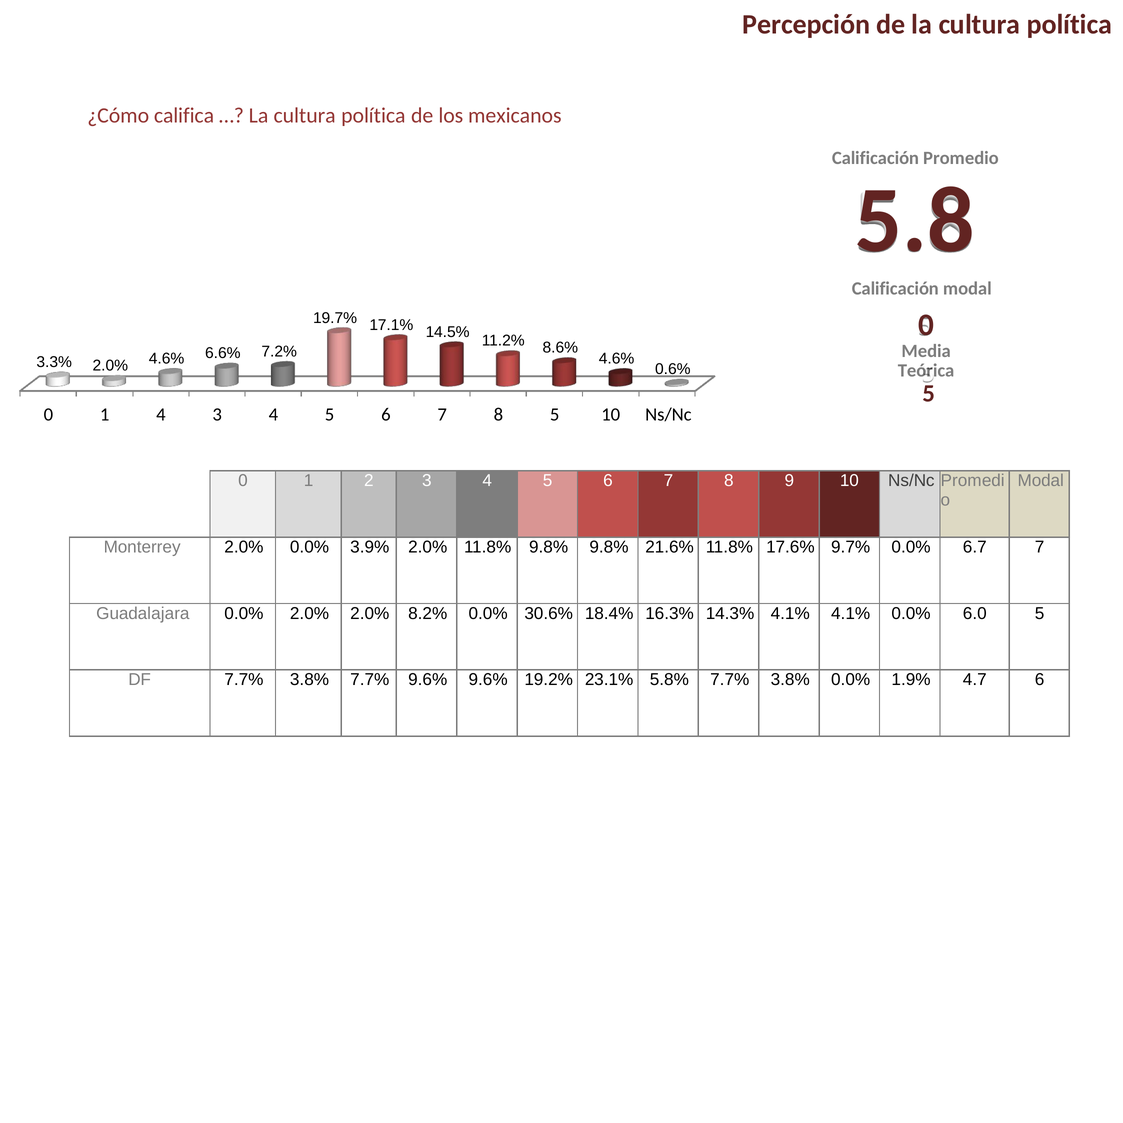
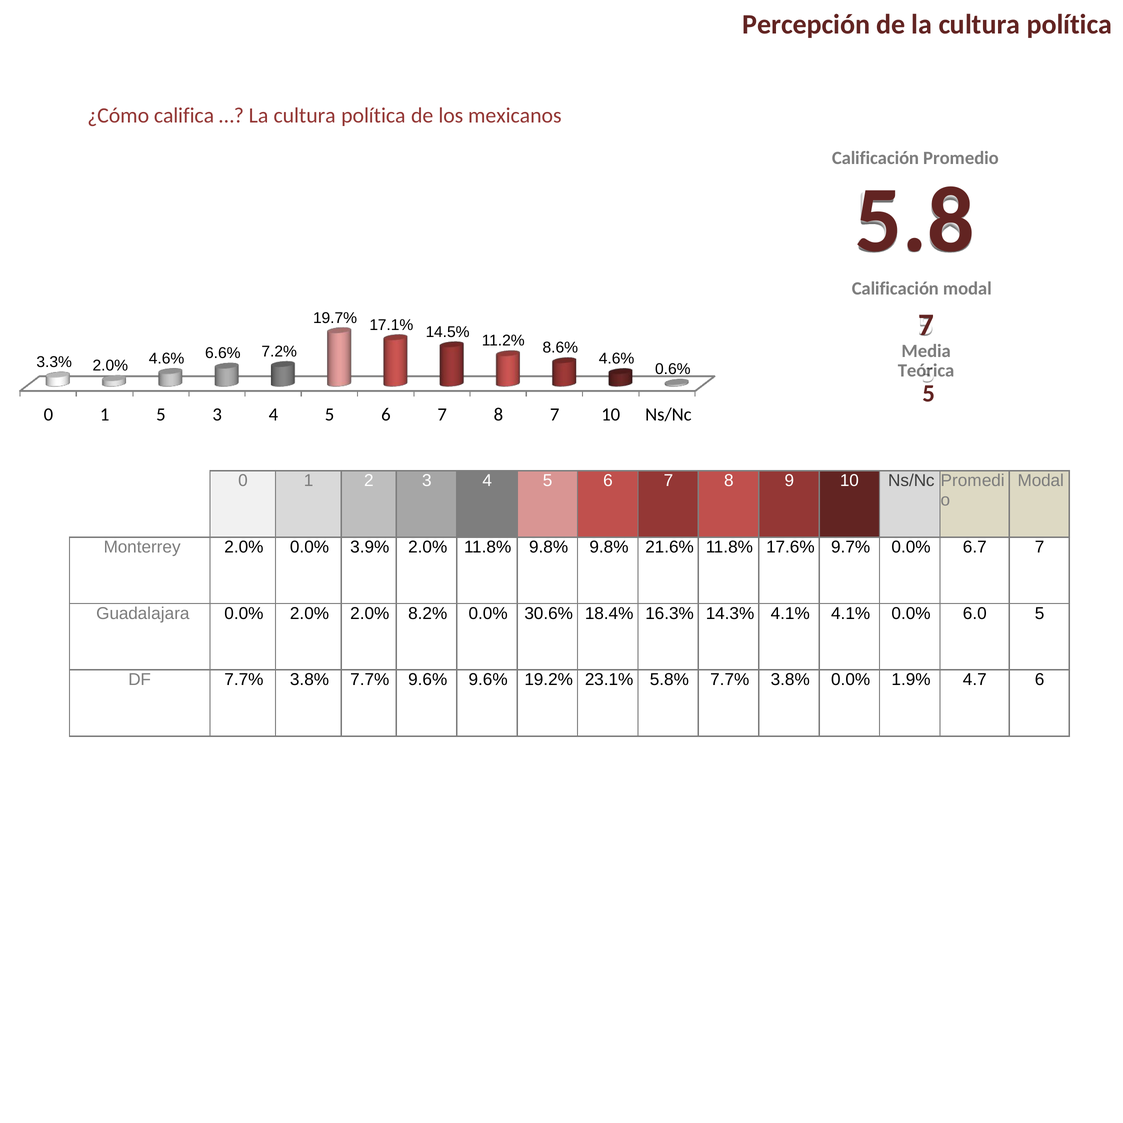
11.2% 0: 0 -> 7 (926, 325)
1 4: 4 -> 5 (161, 414)
8 5: 5 -> 7 (555, 414)
